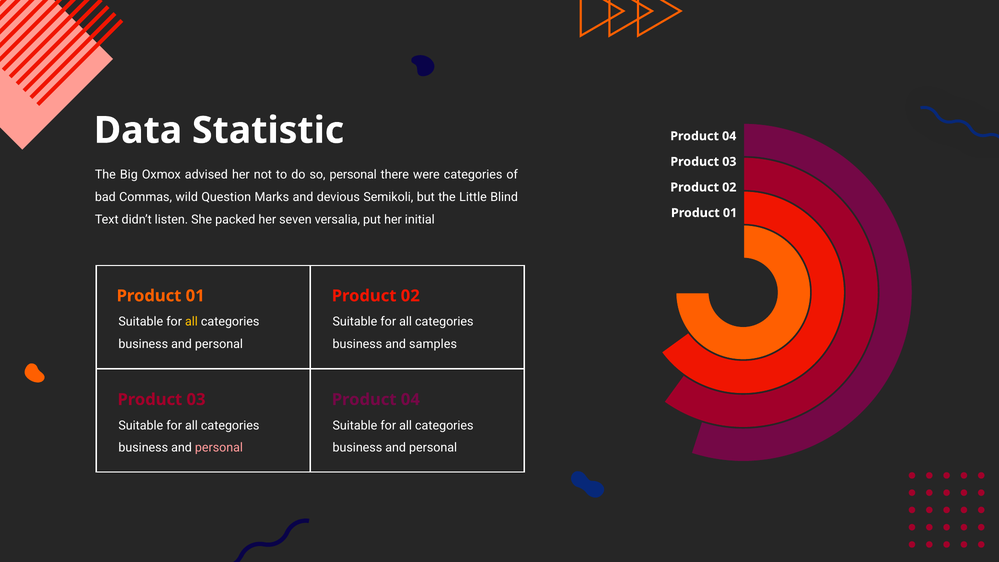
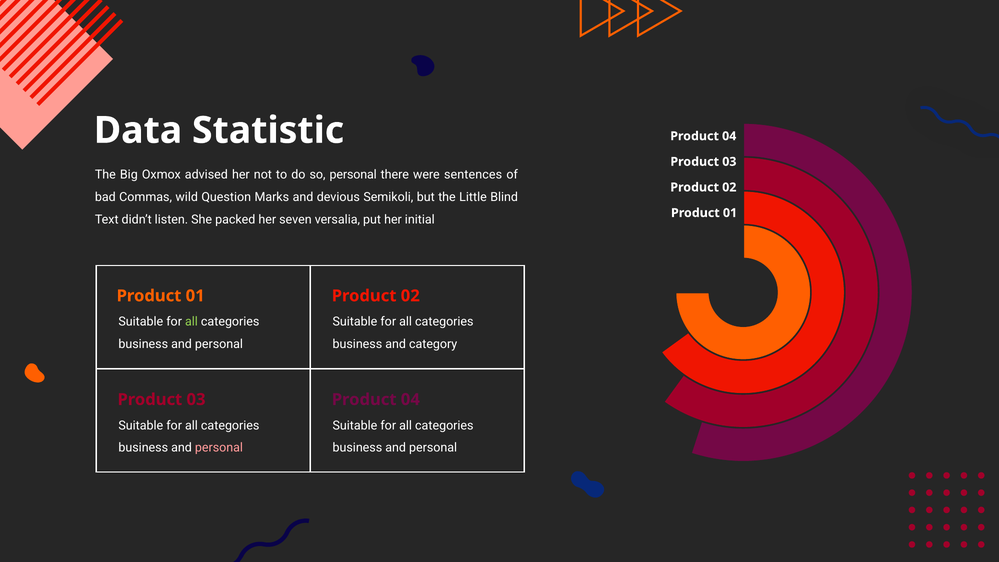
were categories: categories -> sentences (473, 175)
all colour: yellow -> light green (191, 322)
samples: samples -> category (433, 344)
